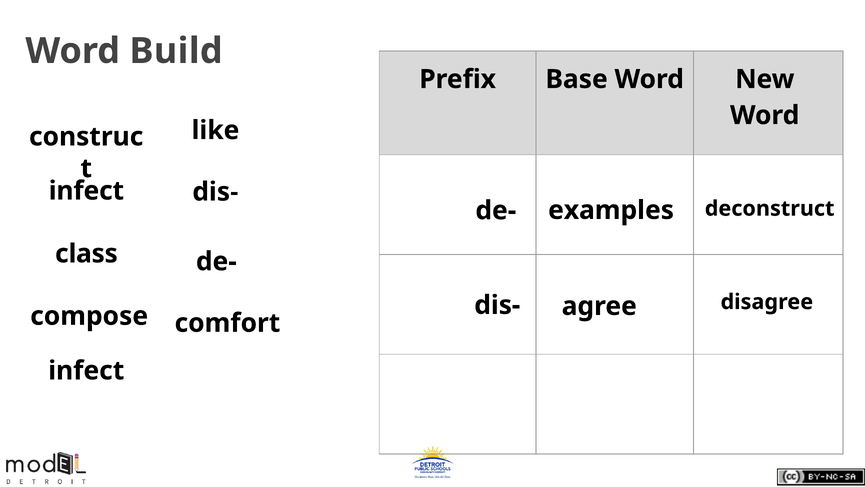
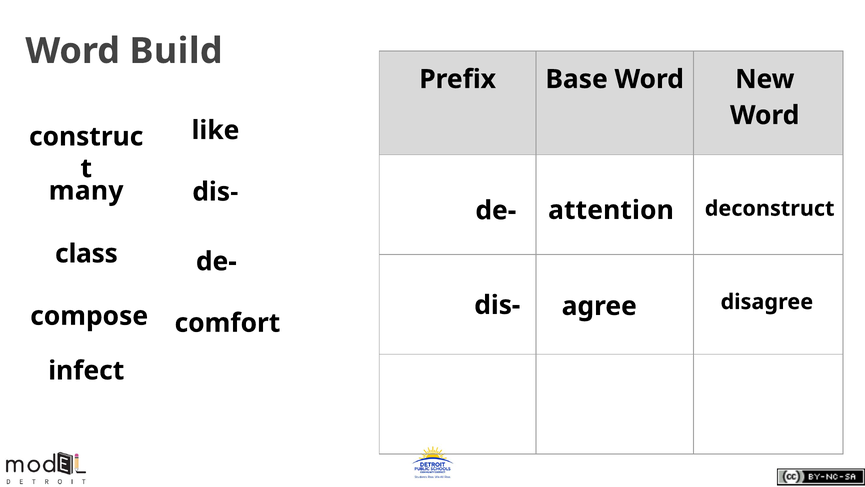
infect: infect -> many (86, 191)
examples: examples -> attention (611, 210)
